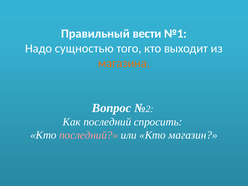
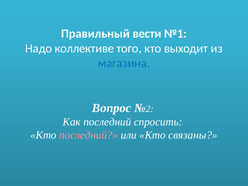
сущностью: сущностью -> коллективе (84, 48)
магазина colour: orange -> blue (124, 63)
магазин: магазин -> связаны (193, 135)
